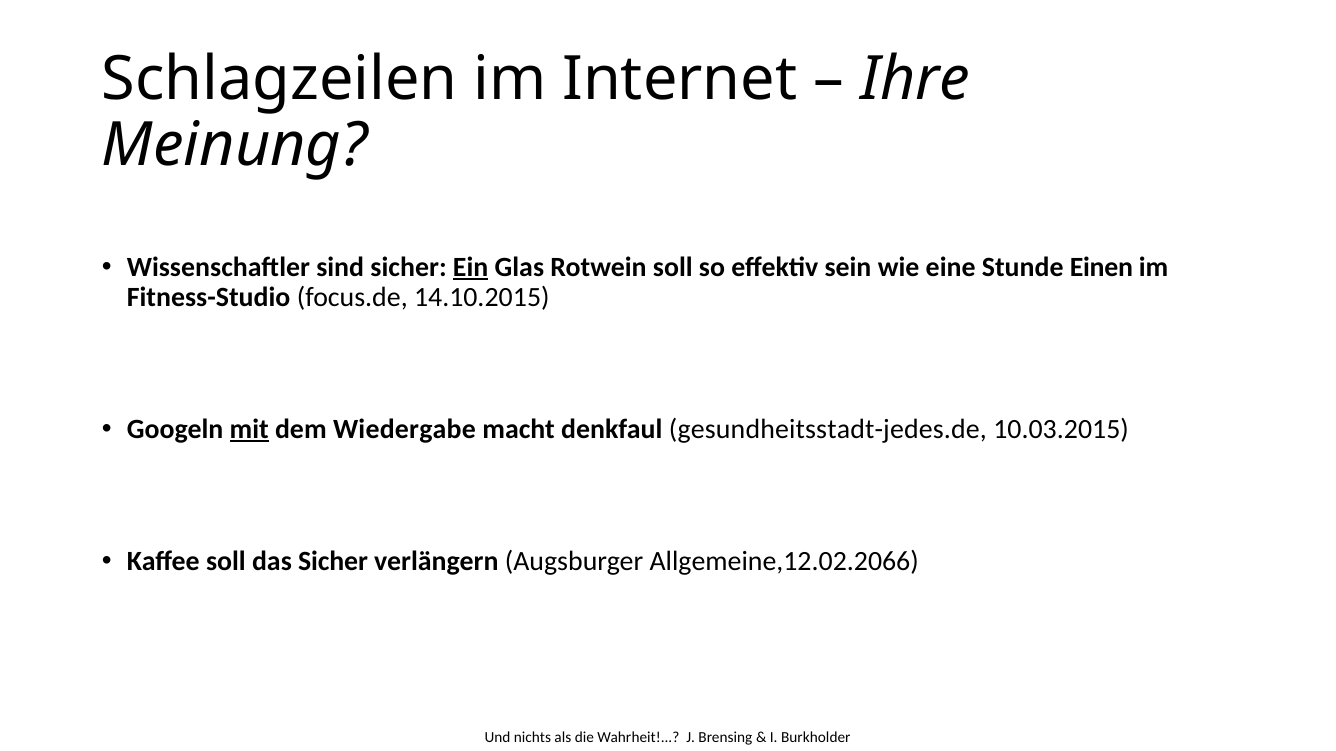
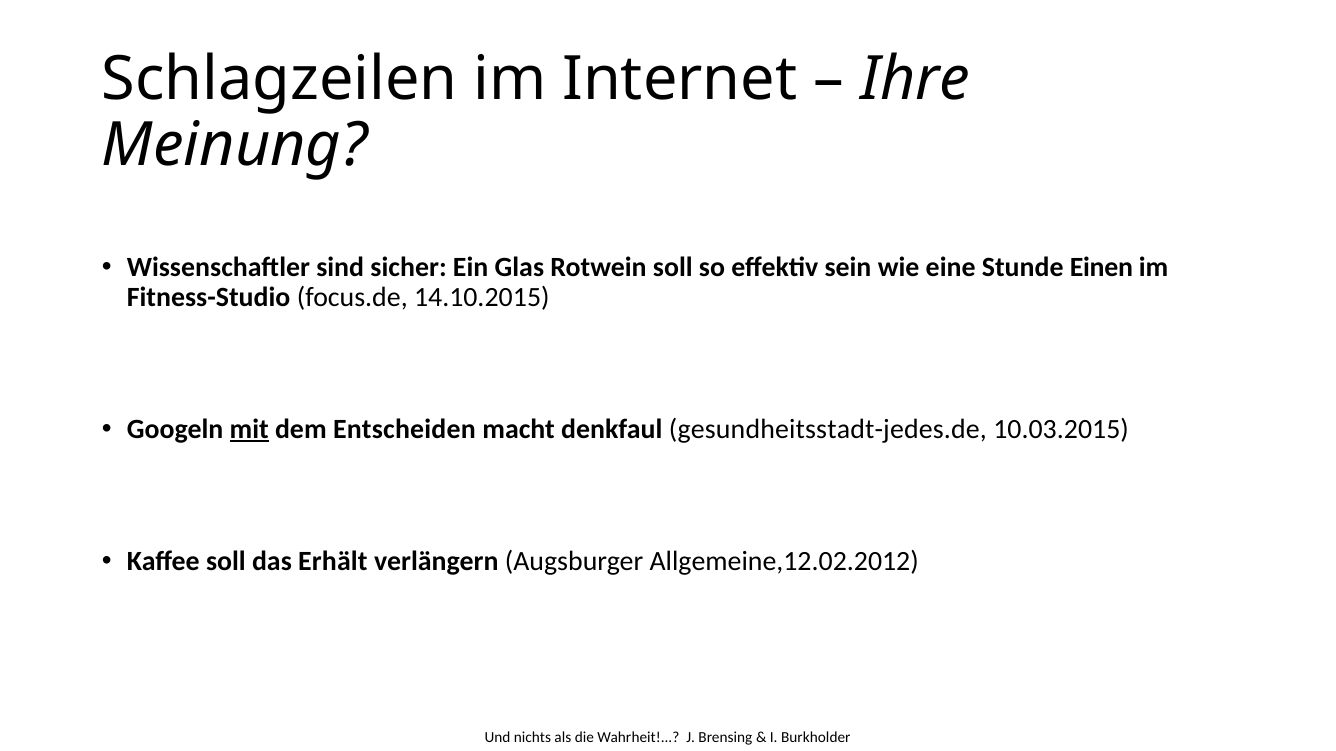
Ein underline: present -> none (471, 267)
Wiedergabe: Wiedergabe -> Entscheiden (404, 430)
das Sicher: Sicher -> Erhält (333, 562)
Allgemeine,12.02.2066: Allgemeine,12.02.2066 -> Allgemeine,12.02.2012 (784, 562)
